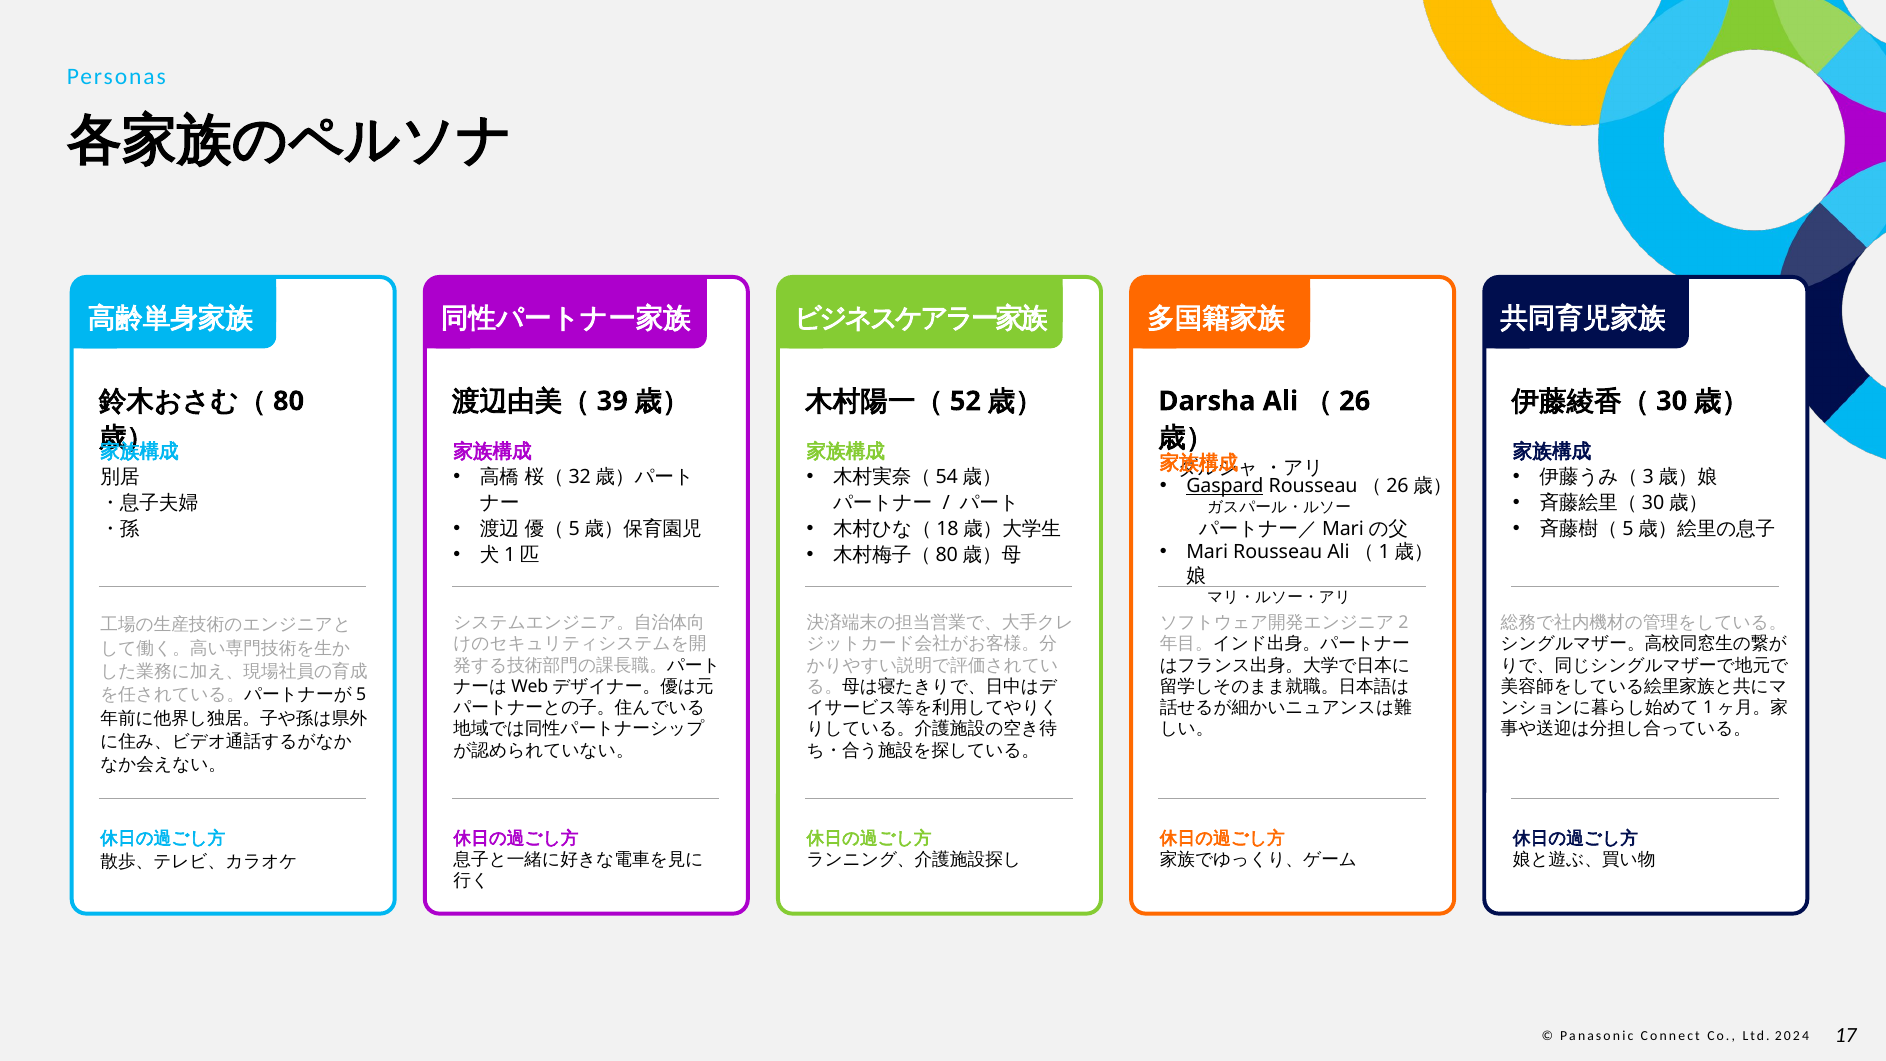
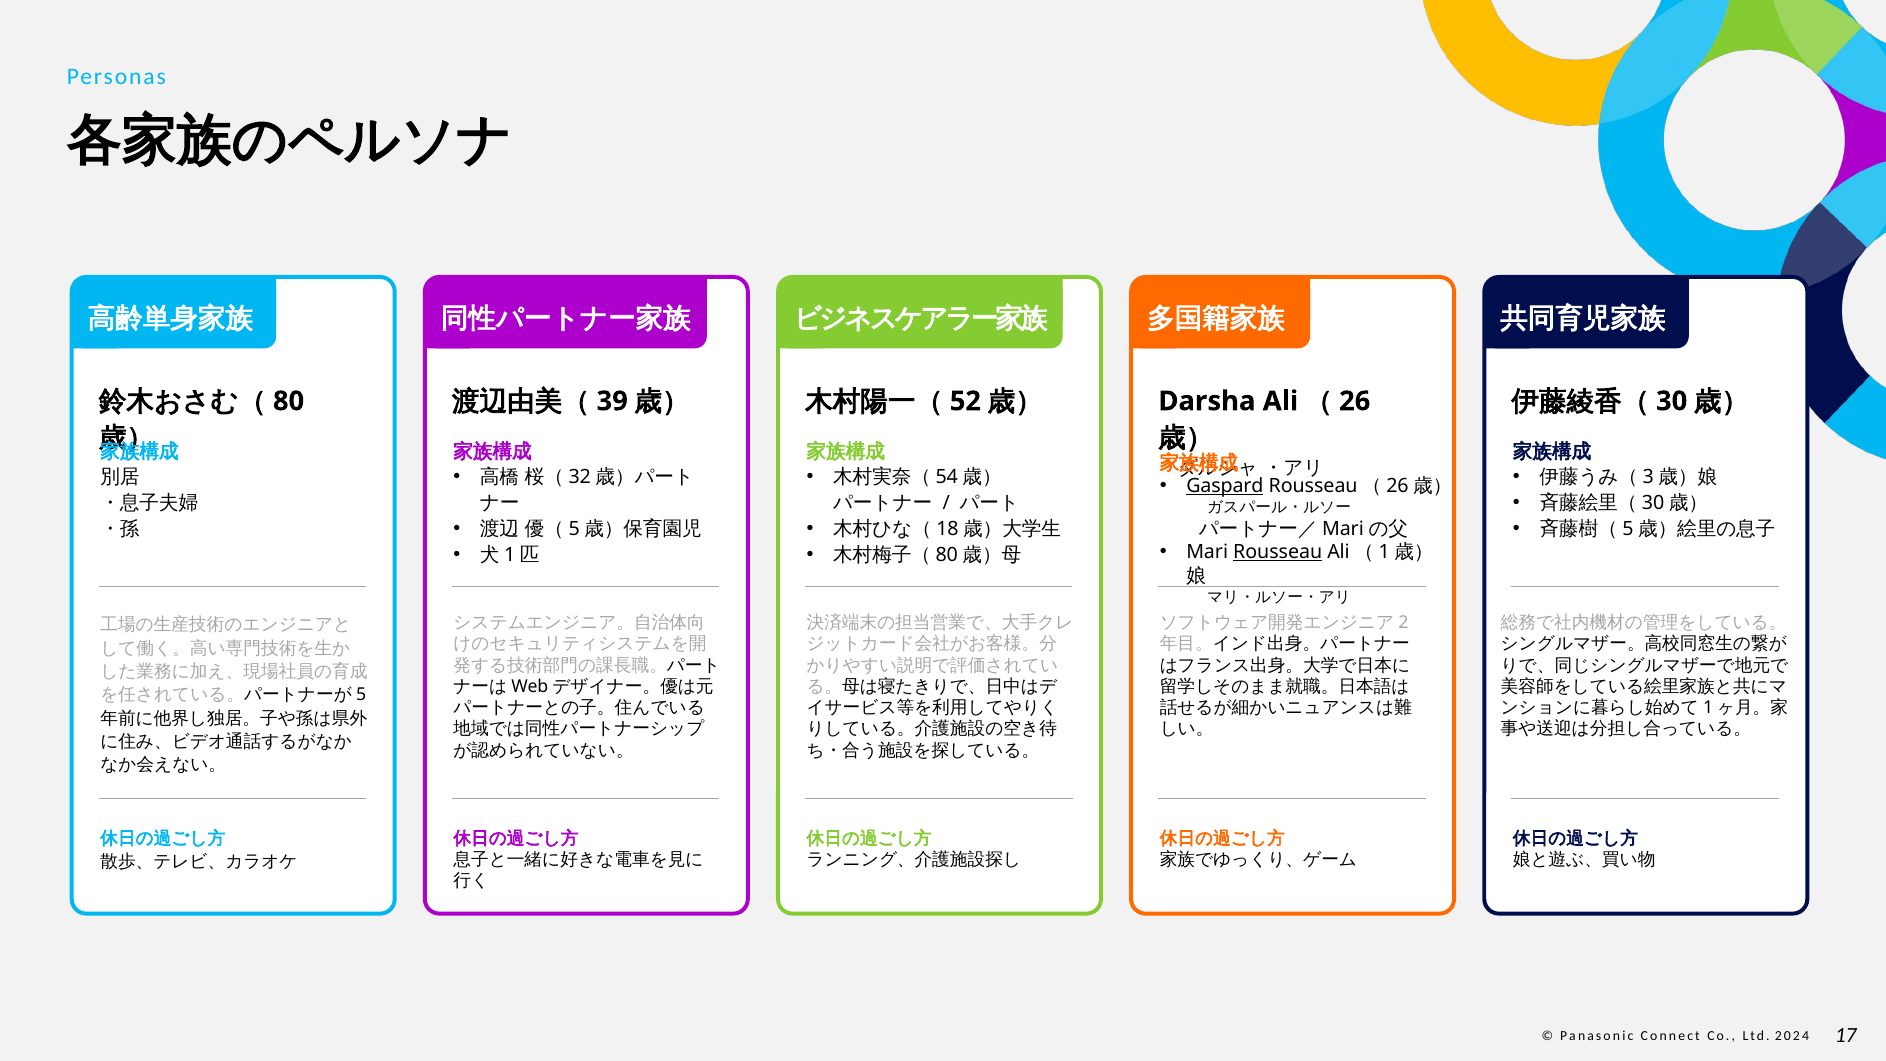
Rousseau underline: none -> present (1278, 552)
